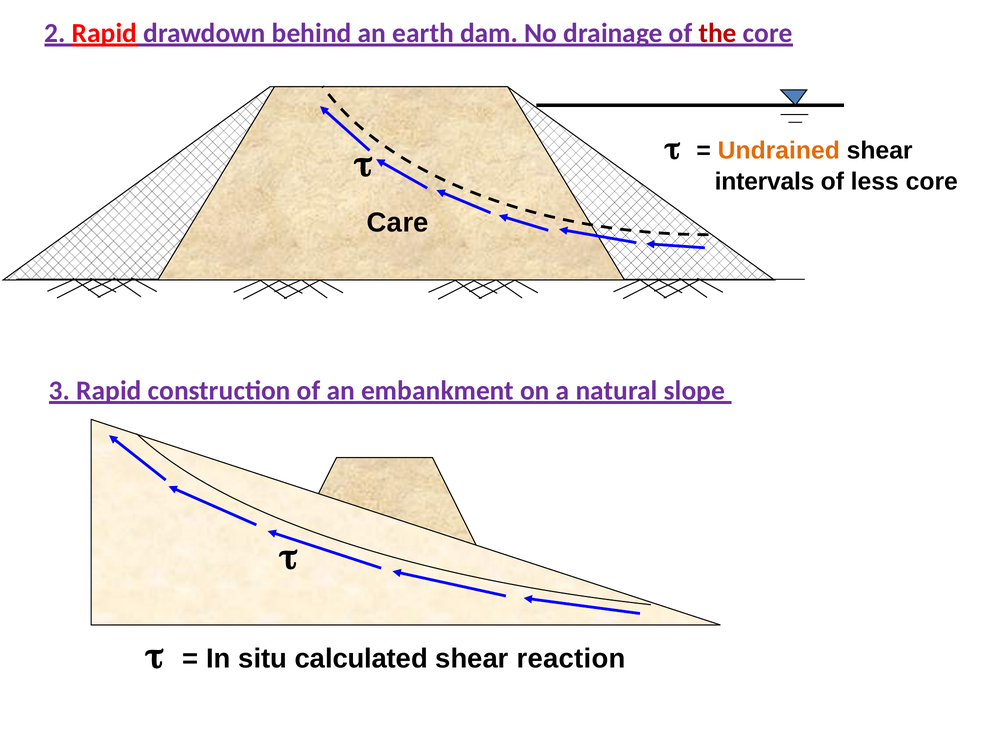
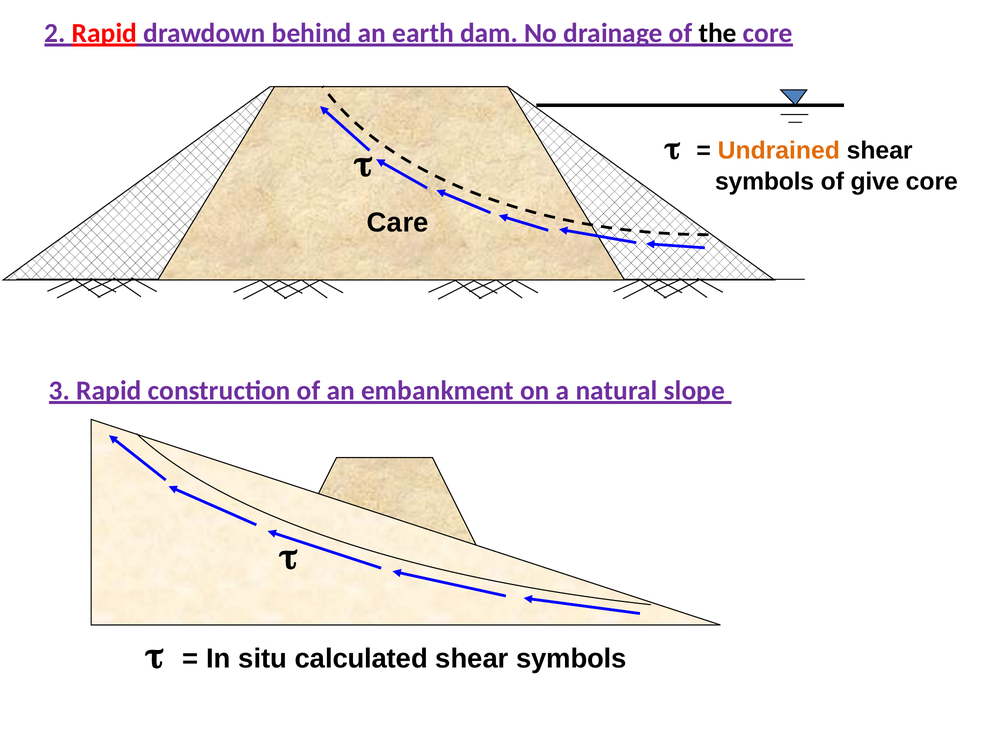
the colour: red -> black (718, 33)
intervals: intervals -> symbols (765, 182)
less: less -> give (875, 182)
reaction: reaction -> symbols (571, 658)
